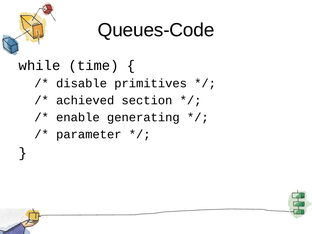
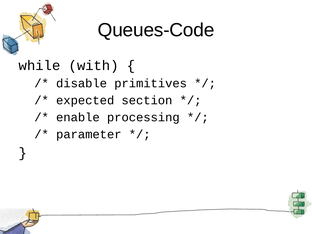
time: time -> with (94, 65)
achieved: achieved -> expected (85, 100)
generating: generating -> processing (143, 117)
